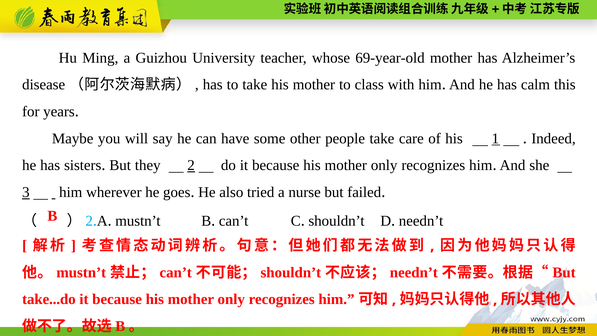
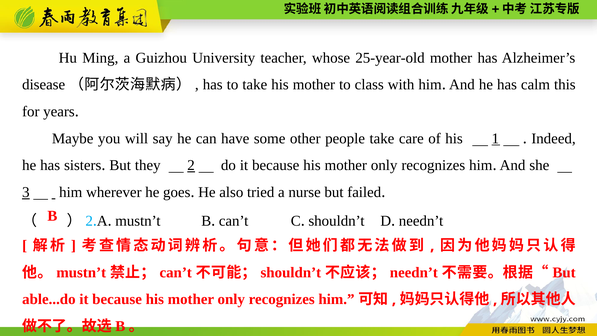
69-year-old: 69-year-old -> 25-year-old (390, 58)
take...do: take...do -> able...do (49, 299)
